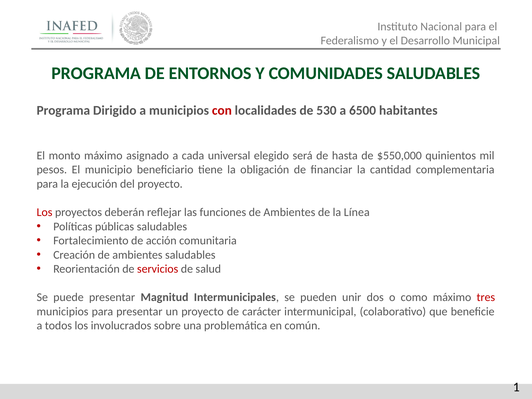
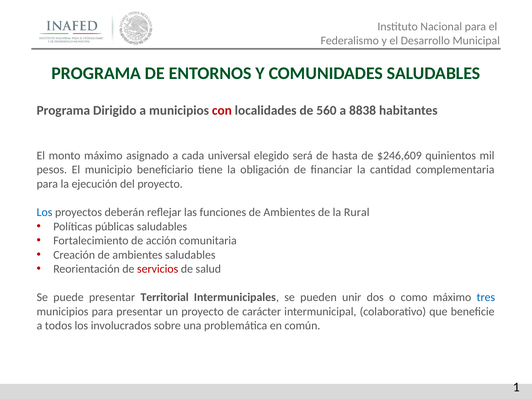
530: 530 -> 560 (326, 110)
6500: 6500 -> 8838 (363, 110)
$550,000: $550,000 -> $246,609 (399, 156)
Los colour: red -> blue (45, 212)
Línea: Línea -> Rural (357, 212)
Magnitud: Magnitud -> Territorial (165, 297)
tres colour: red -> blue (486, 297)
